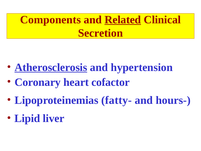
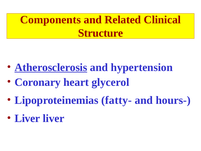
Related underline: present -> none (123, 20)
Secretion: Secretion -> Structure (101, 33)
cofactor: cofactor -> glycerol (110, 82)
Lipid: Lipid -> Liver (27, 118)
